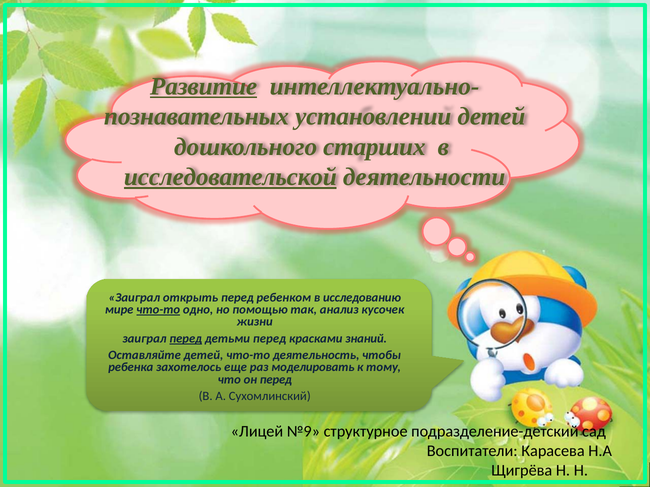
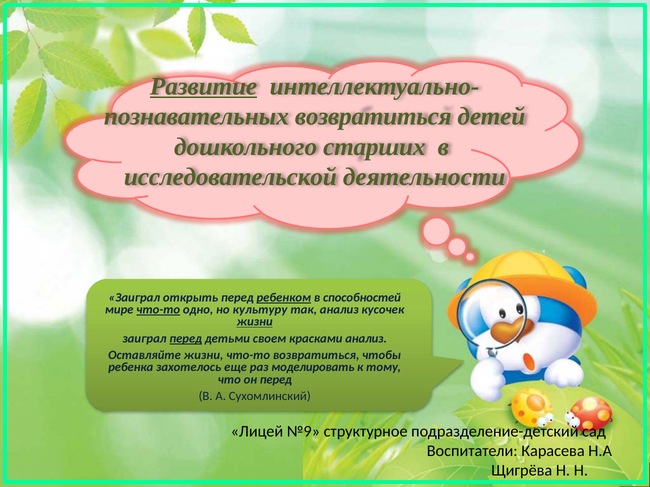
познавательных установлении: установлении -> возвратиться (373, 117)
исследовательской underline: present -> none (230, 177)
ребенком underline: none -> present (284, 298)
исследованию: исследованию -> способностей (362, 298)
помощью: помощью -> культуру (260, 310)
жизни underline: none -> present (255, 322)
детьми перед: перед -> своем (270, 339)
красками знаний: знаний -> анализ (366, 339)
Оставляйте детей: детей -> жизни (204, 356)
что-то деятельность: деятельность -> возвратиться (316, 356)
